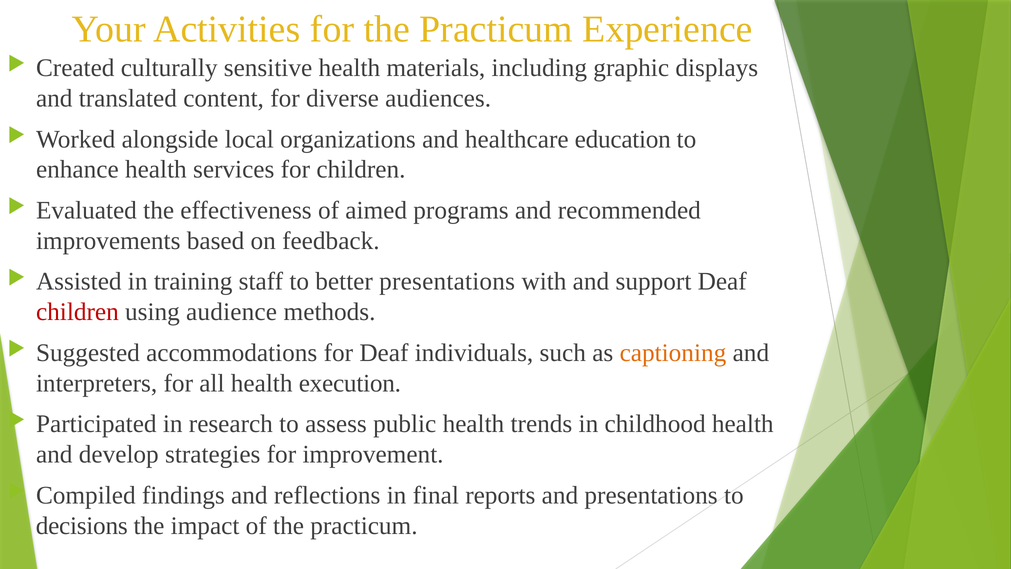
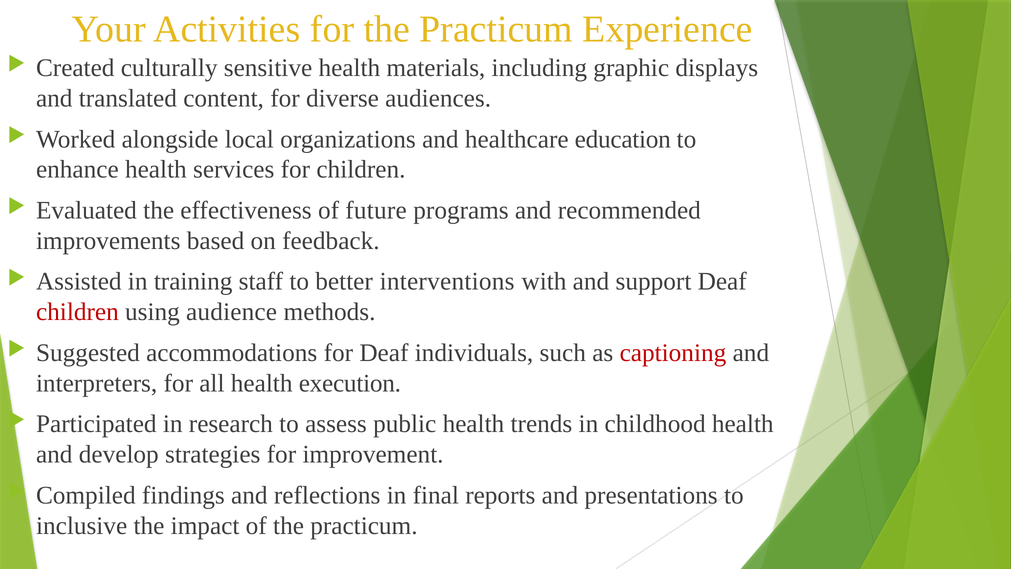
aimed: aimed -> future (376, 210)
better presentations: presentations -> interventions (447, 281)
captioning colour: orange -> red (673, 353)
decisions: decisions -> inclusive (82, 525)
